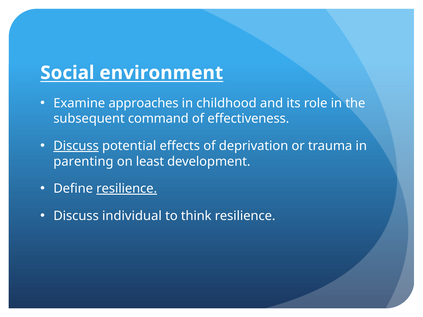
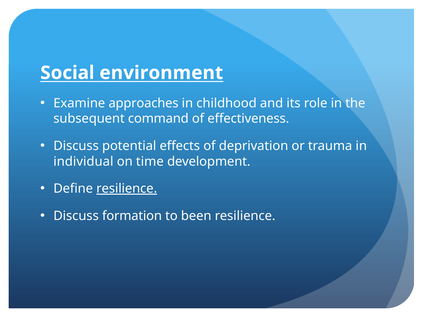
Discuss underline: present -> none (76, 146)
parenting: parenting -> individual (83, 162)
least: least -> time (150, 162)
individual: individual -> formation (132, 216)
think: think -> been (196, 216)
